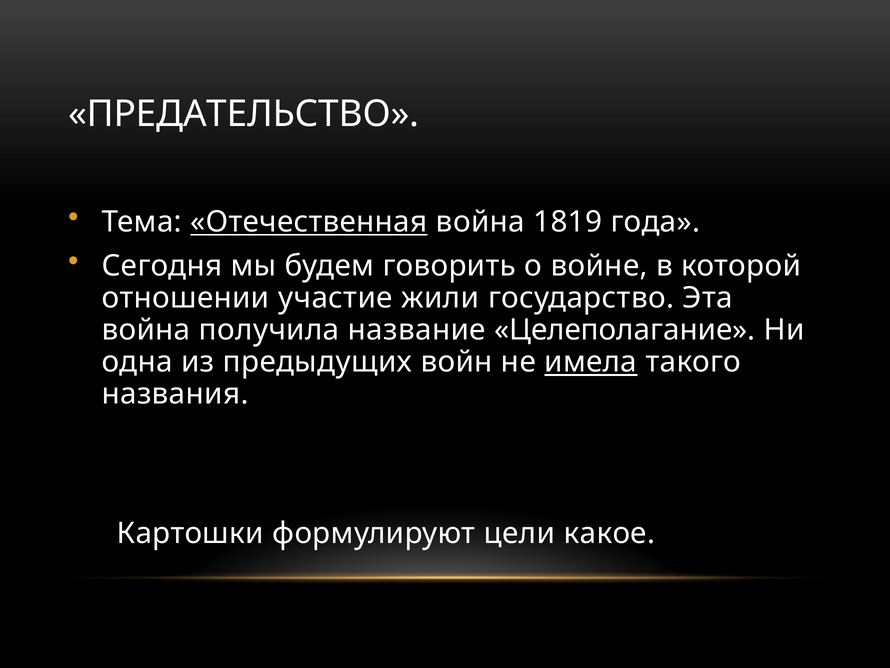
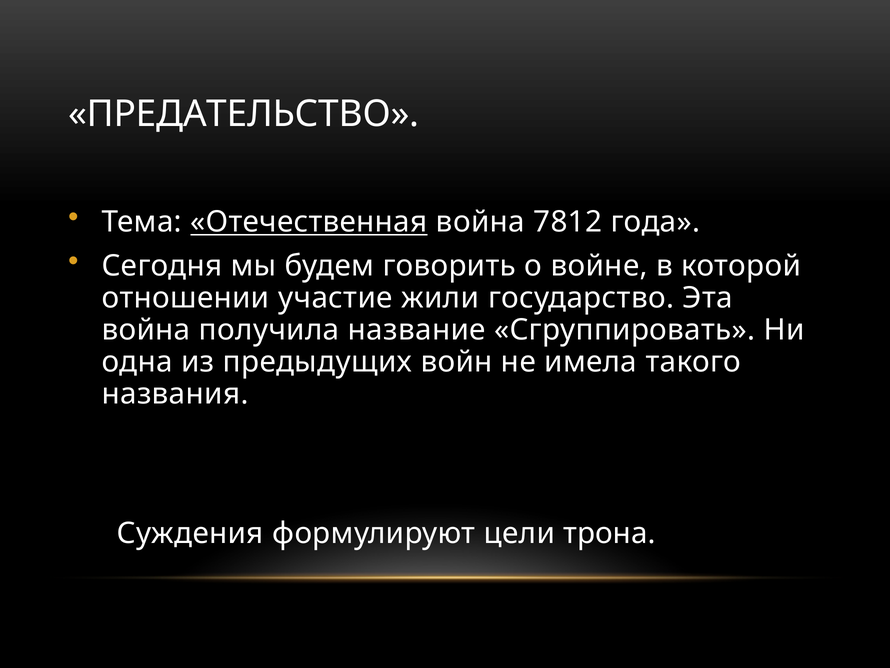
1819: 1819 -> 7812 (568, 222)
Целеполагание: Целеполагание -> Сгруппировать (625, 330)
имела underline: present -> none (591, 362)
Картошки: Картошки -> Суждения (190, 533)
какое: какое -> трона (610, 533)
